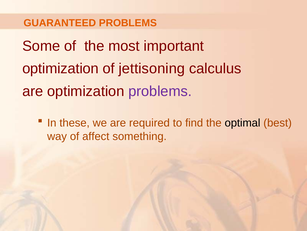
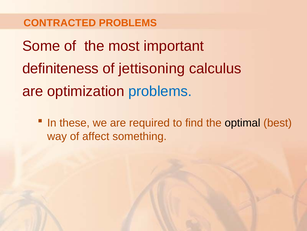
GUARANTEED: GUARANTEED -> CONTRACTED (60, 23)
optimization: optimization -> definiteness (60, 68)
problems colour: purple -> blue (160, 91)
